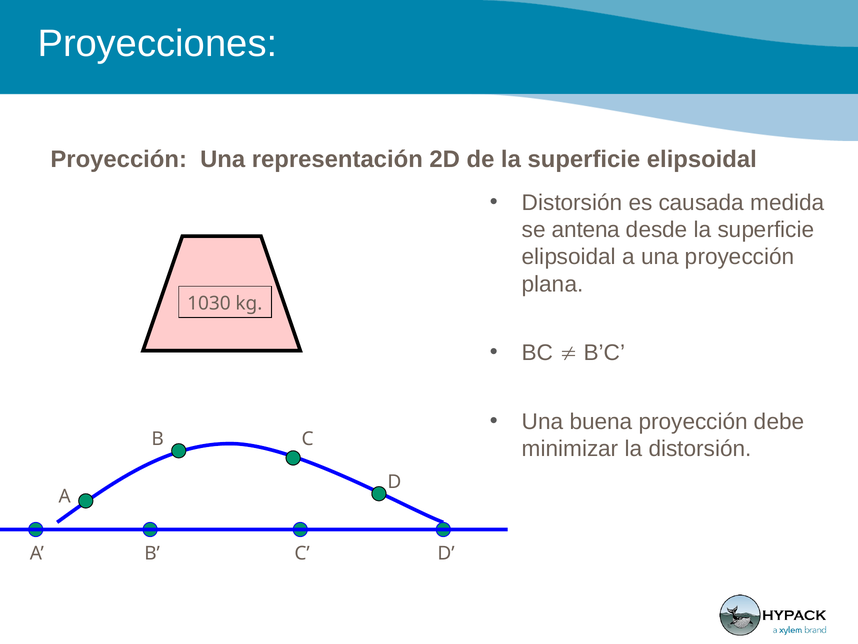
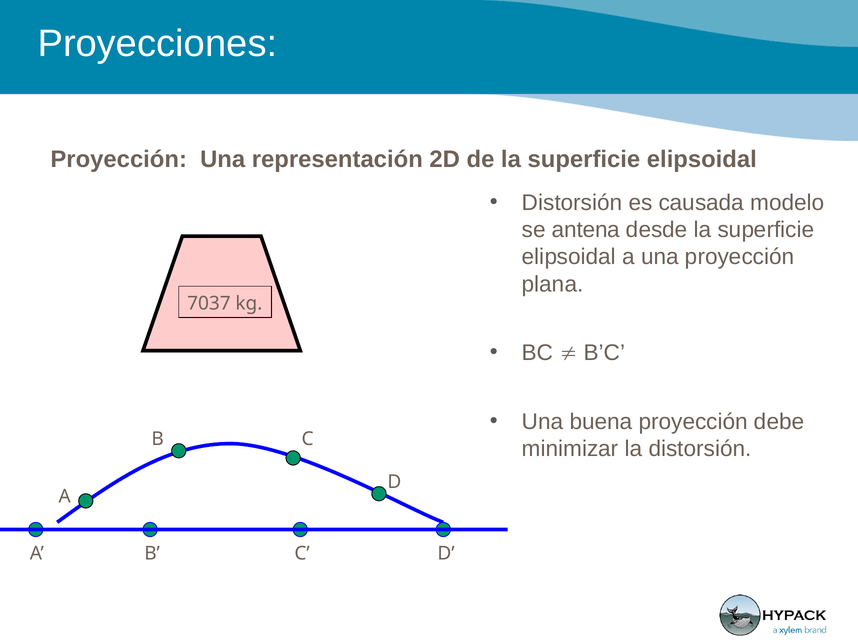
medida: medida -> modelo (787, 203)
1030: 1030 -> 7037 (209, 303)
